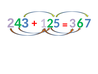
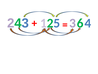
7: 7 -> 4 (88, 23)
